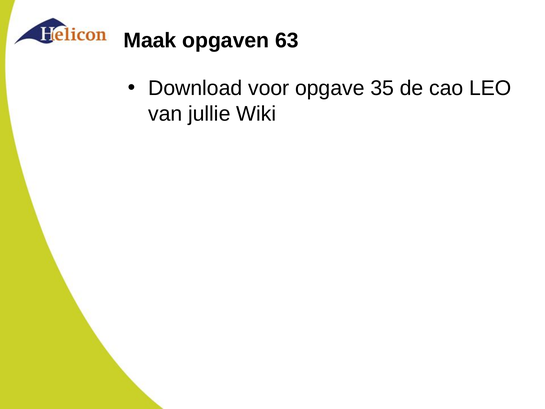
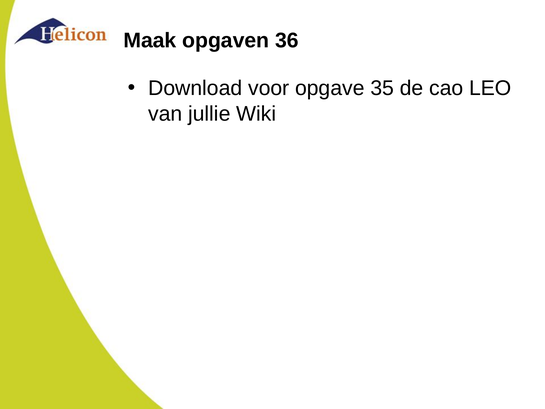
63: 63 -> 36 (287, 41)
